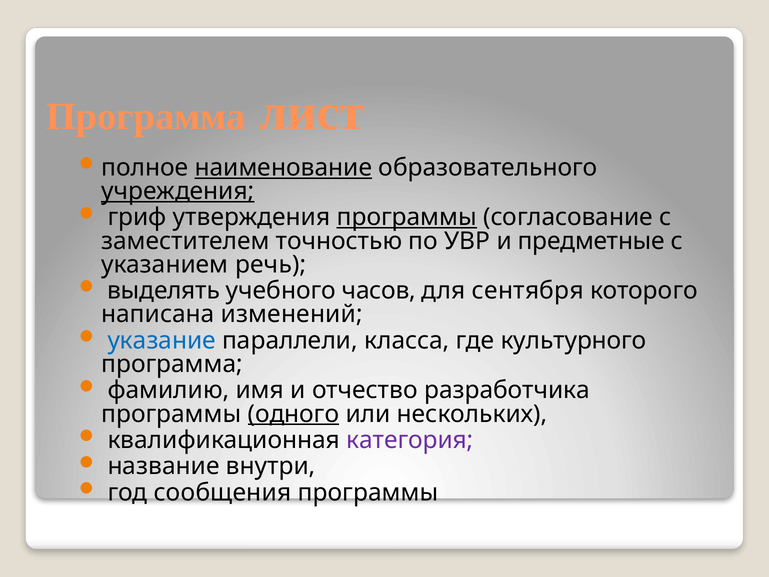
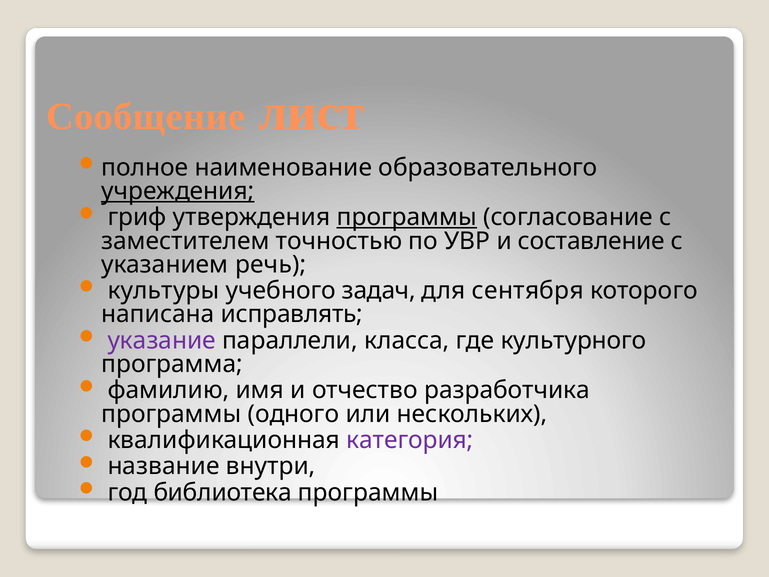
Программа: Программа -> Сообщение (146, 116)
наименование underline: present -> none (283, 168)
предметные: предметные -> составление (591, 241)
выделять: выделять -> культуры (163, 291)
часов: часов -> задач (379, 291)
изменений: изменений -> исправлять (292, 314)
указание colour: blue -> purple (162, 340)
одного underline: present -> none (294, 414)
сообщения: сообщения -> библиотека (223, 492)
